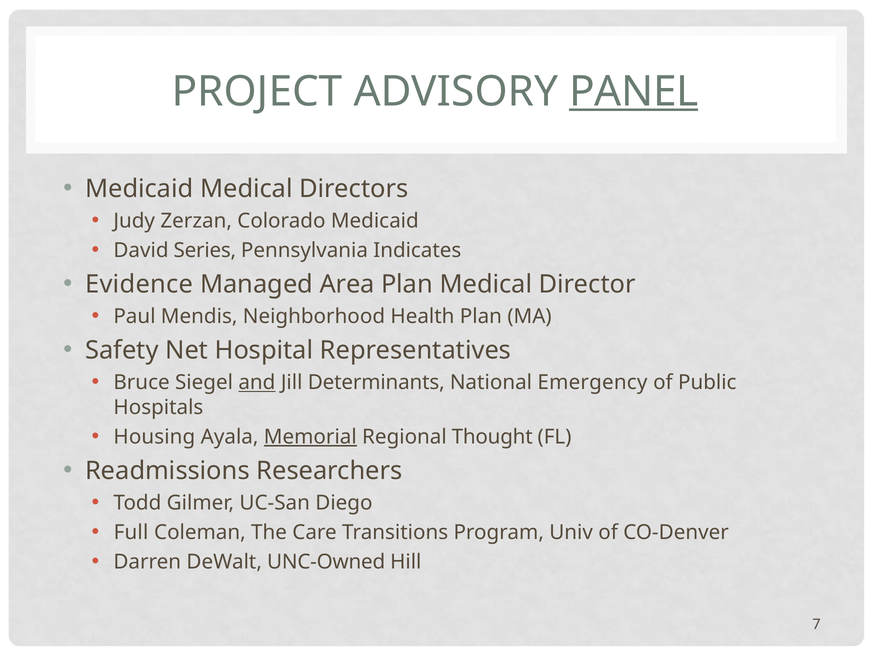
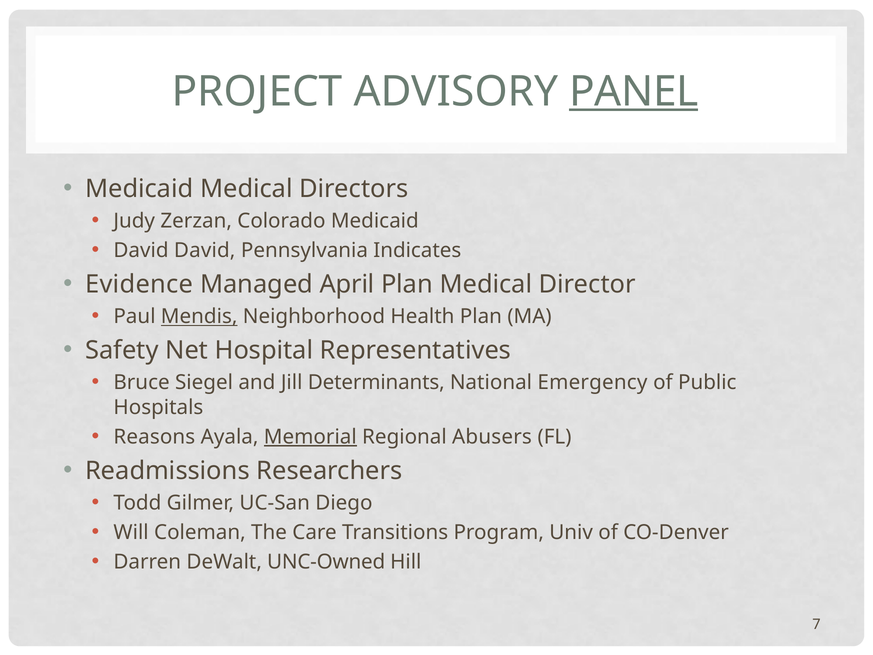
David Series: Series -> David (205, 250)
Area: Area -> April (347, 284)
Mendis underline: none -> present (199, 316)
and underline: present -> none (257, 382)
Housing: Housing -> Reasons (154, 437)
Thought: Thought -> Abusers (492, 437)
Full: Full -> Will (131, 532)
